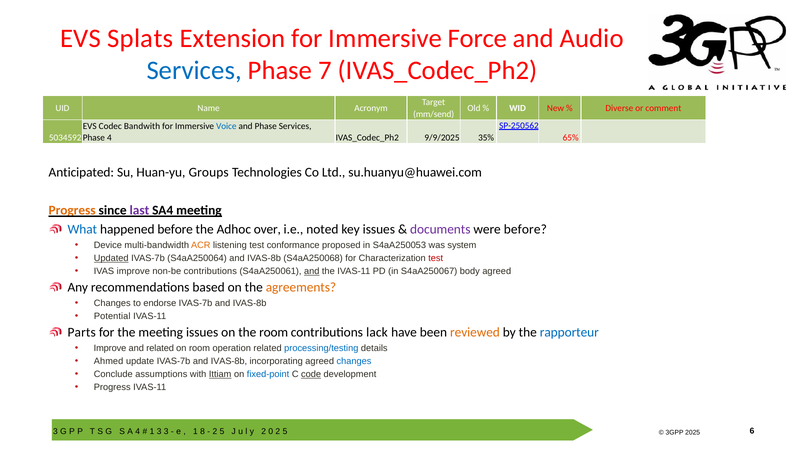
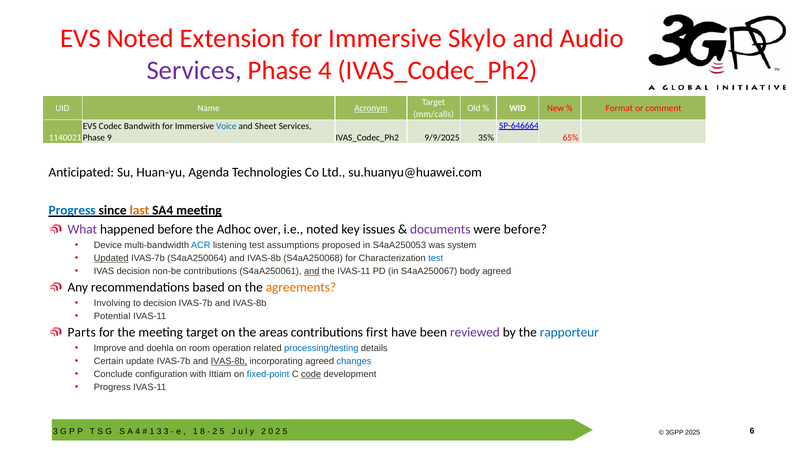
EVS Splats: Splats -> Noted (140, 38)
Force: Force -> Skylo (477, 38)
Services colour: blue -> purple (194, 71)
Phase 7: 7 -> 4 (325, 71)
Acronym underline: none -> present (371, 108)
Diverse: Diverse -> Format (619, 108)
mm/send: mm/send -> mm/calls (434, 114)
SP-250562: SP-250562 -> SP-646664 (519, 126)
and Phase: Phase -> Sheet (266, 126)
5034592: 5034592 -> 1140021 (65, 138)
Phase 4: 4 -> 9 (109, 138)
Groups: Groups -> Agenda (209, 173)
Progress colour: orange -> blue (72, 210)
last colour: purple -> orange (139, 210)
What colour: blue -> purple (82, 229)
ACR colour: orange -> blue (201, 245)
conformance: conformance -> assumptions (293, 245)
test colour: red -> blue (436, 258)
IVAS improve: improve -> decision (133, 271)
Changes: Changes -> Involving (112, 303)
to endorse: endorse -> decision (160, 303)
meeting issues: issues -> target (202, 332)
the room: room -> areas (274, 332)
lack: lack -> first (377, 332)
reviewed colour: orange -> purple (475, 332)
and related: related -> doehla (160, 348)
Ahmed: Ahmed -> Certain (109, 361)
IVAS-8b underline: none -> present (229, 361)
assumptions: assumptions -> configuration (161, 374)
Ittiam underline: present -> none (220, 374)
